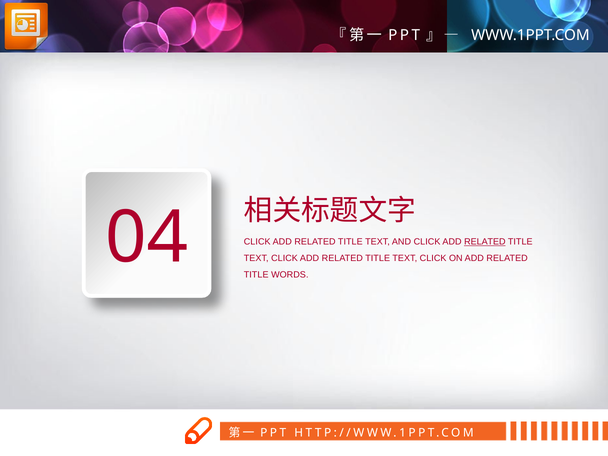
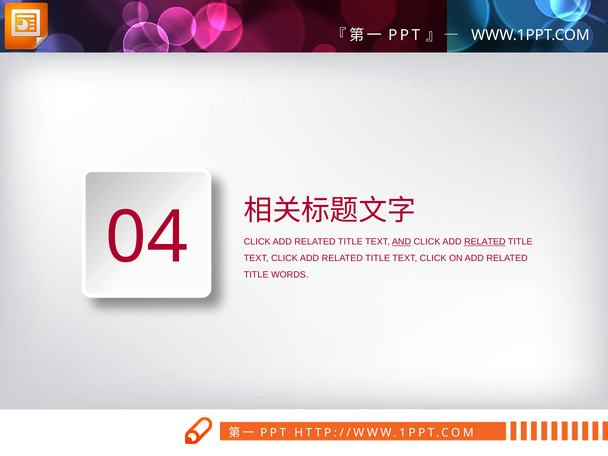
AND underline: none -> present (401, 242)
